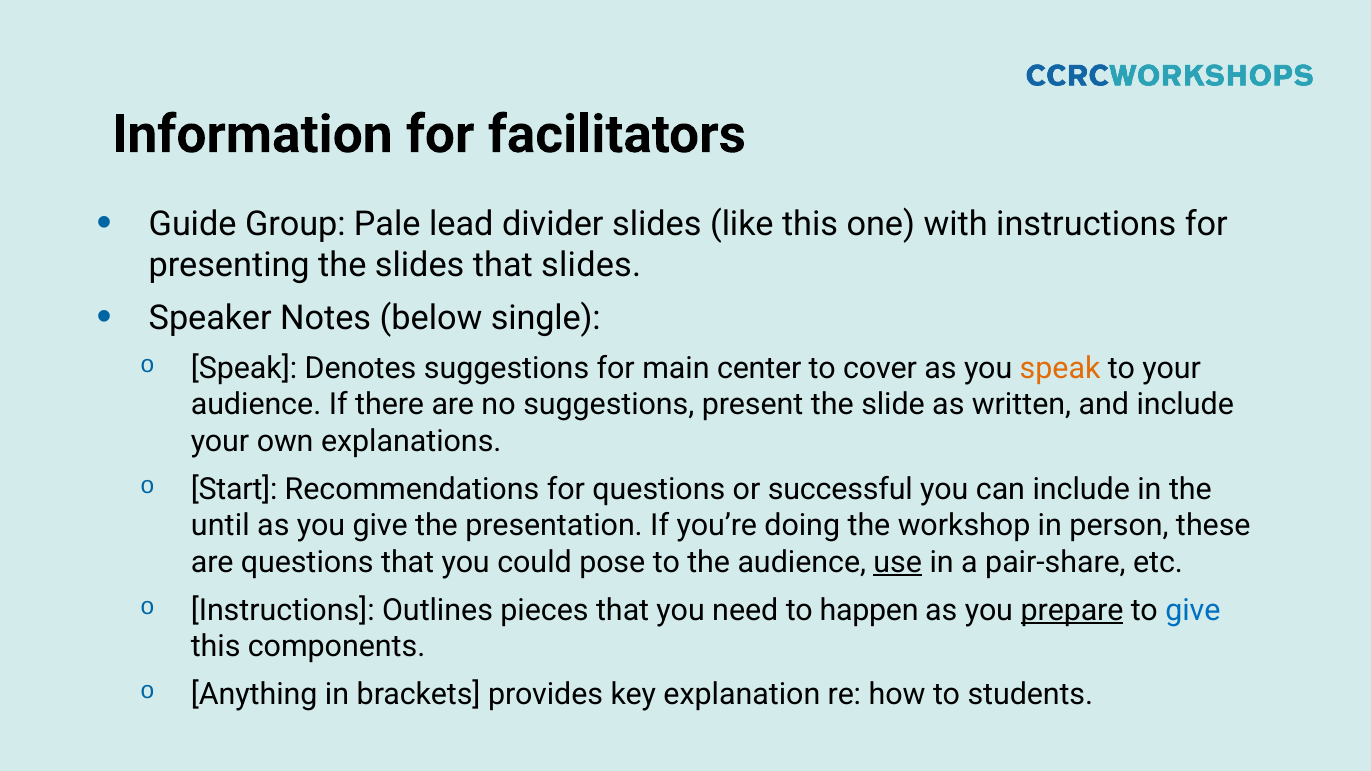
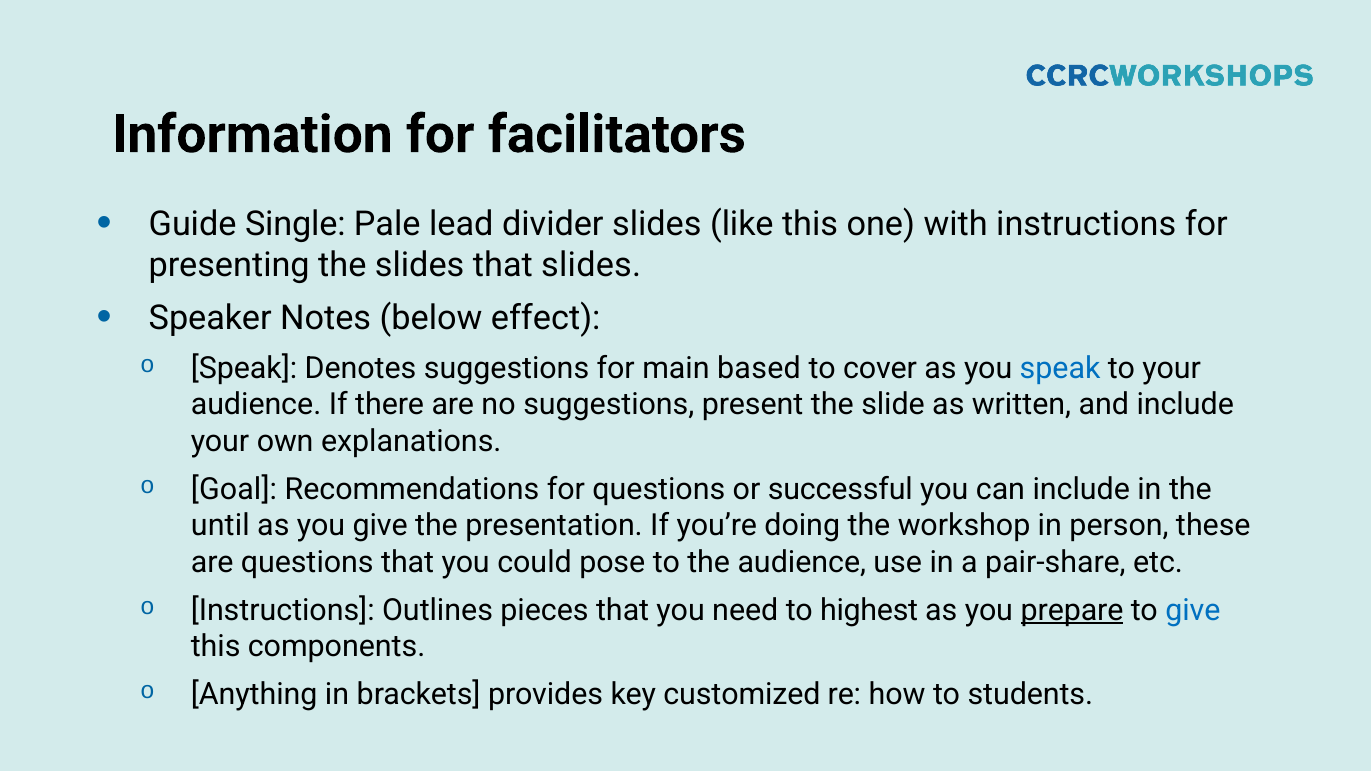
Group: Group -> Single (295, 224)
single: single -> effect (546, 318)
center: center -> based (759, 368)
speak colour: orange -> blue (1060, 368)
Start: Start -> Goal (234, 489)
use underline: present -> none (898, 562)
happen: happen -> highest (869, 610)
explanation: explanation -> customized (742, 695)
